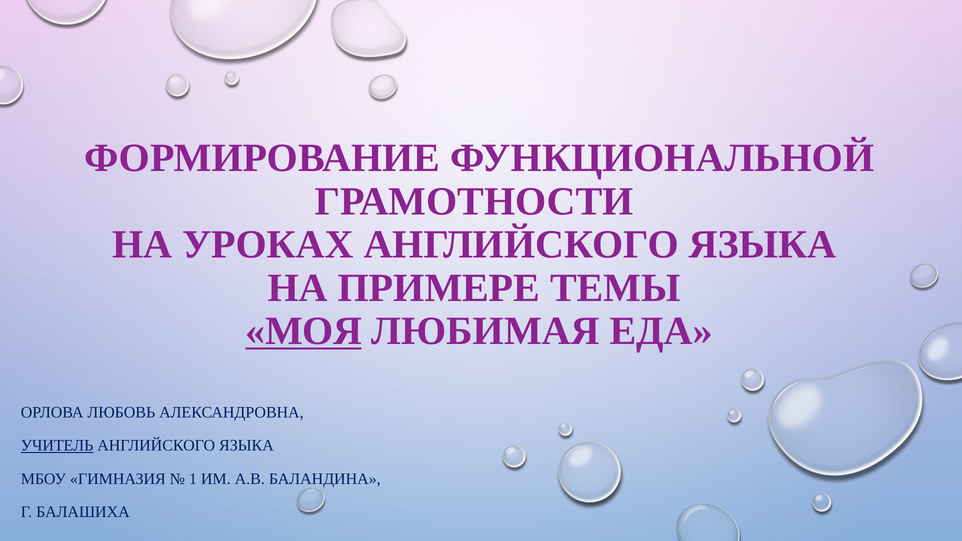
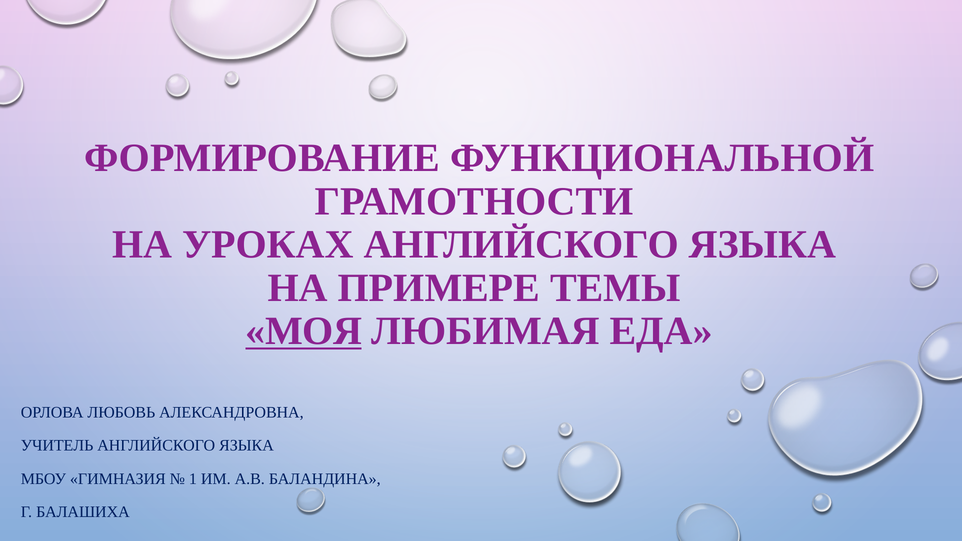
УЧИТЕЛЬ underline: present -> none (57, 446)
